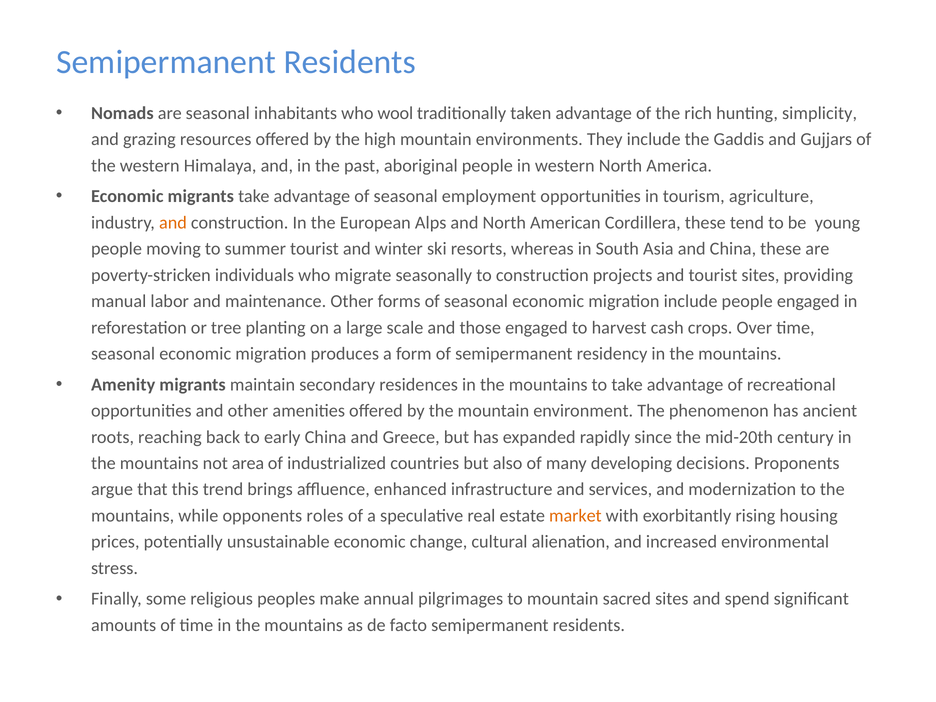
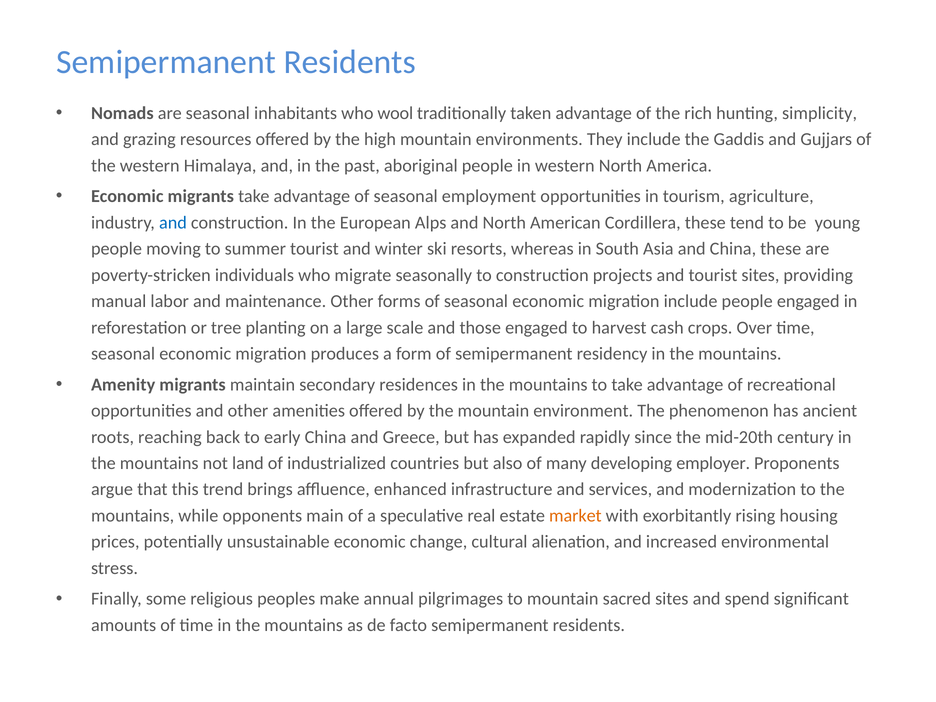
and colour: orange -> blue (173, 223)
area: area -> land (248, 463)
decisions: decisions -> employer (713, 463)
roles: roles -> main (325, 516)
